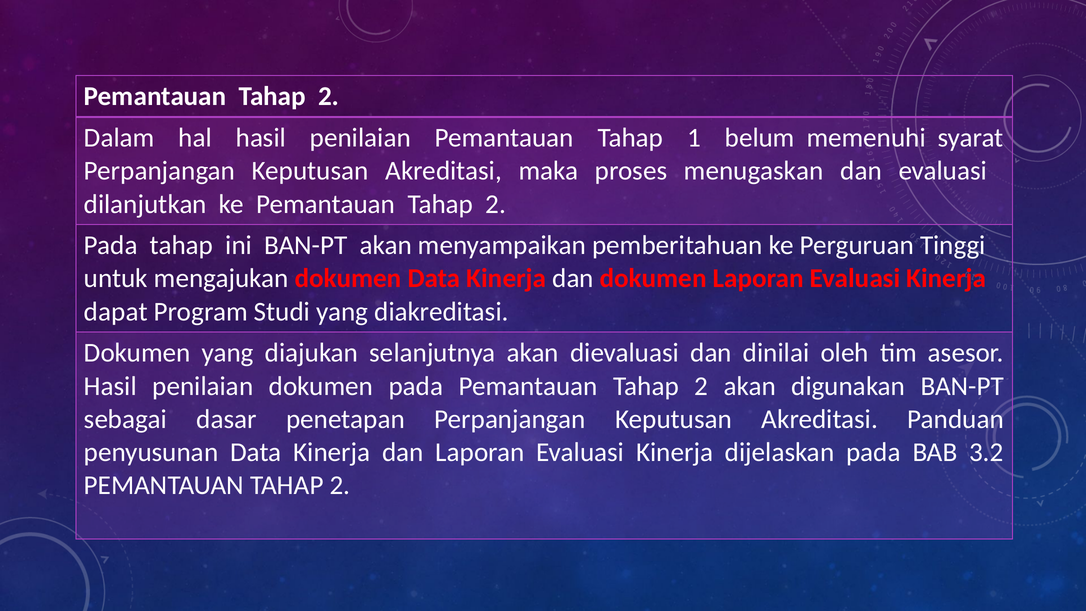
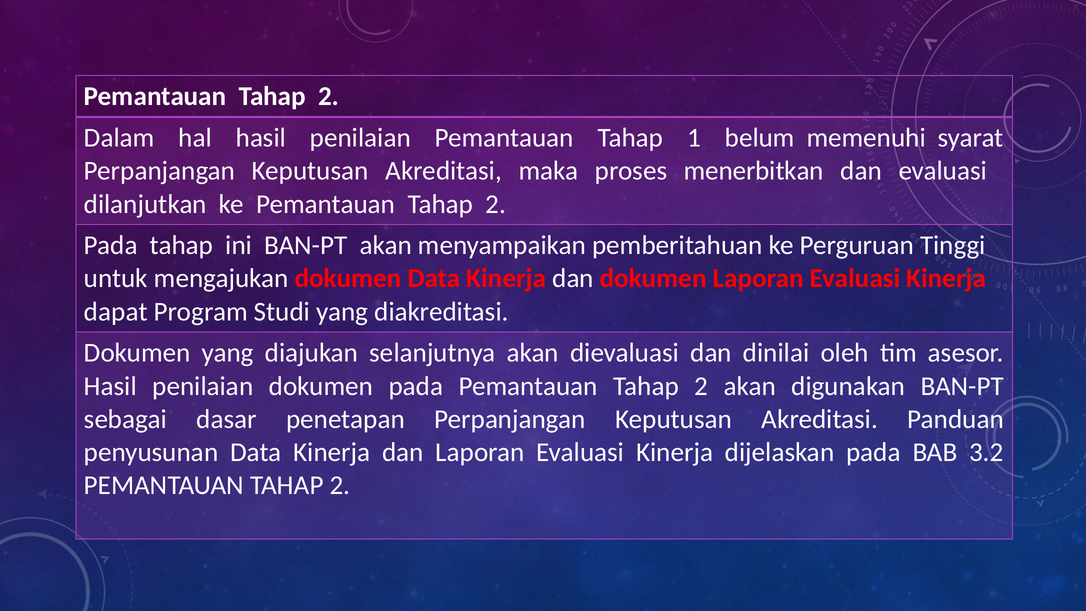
menugaskan: menugaskan -> menerbitkan (754, 171)
